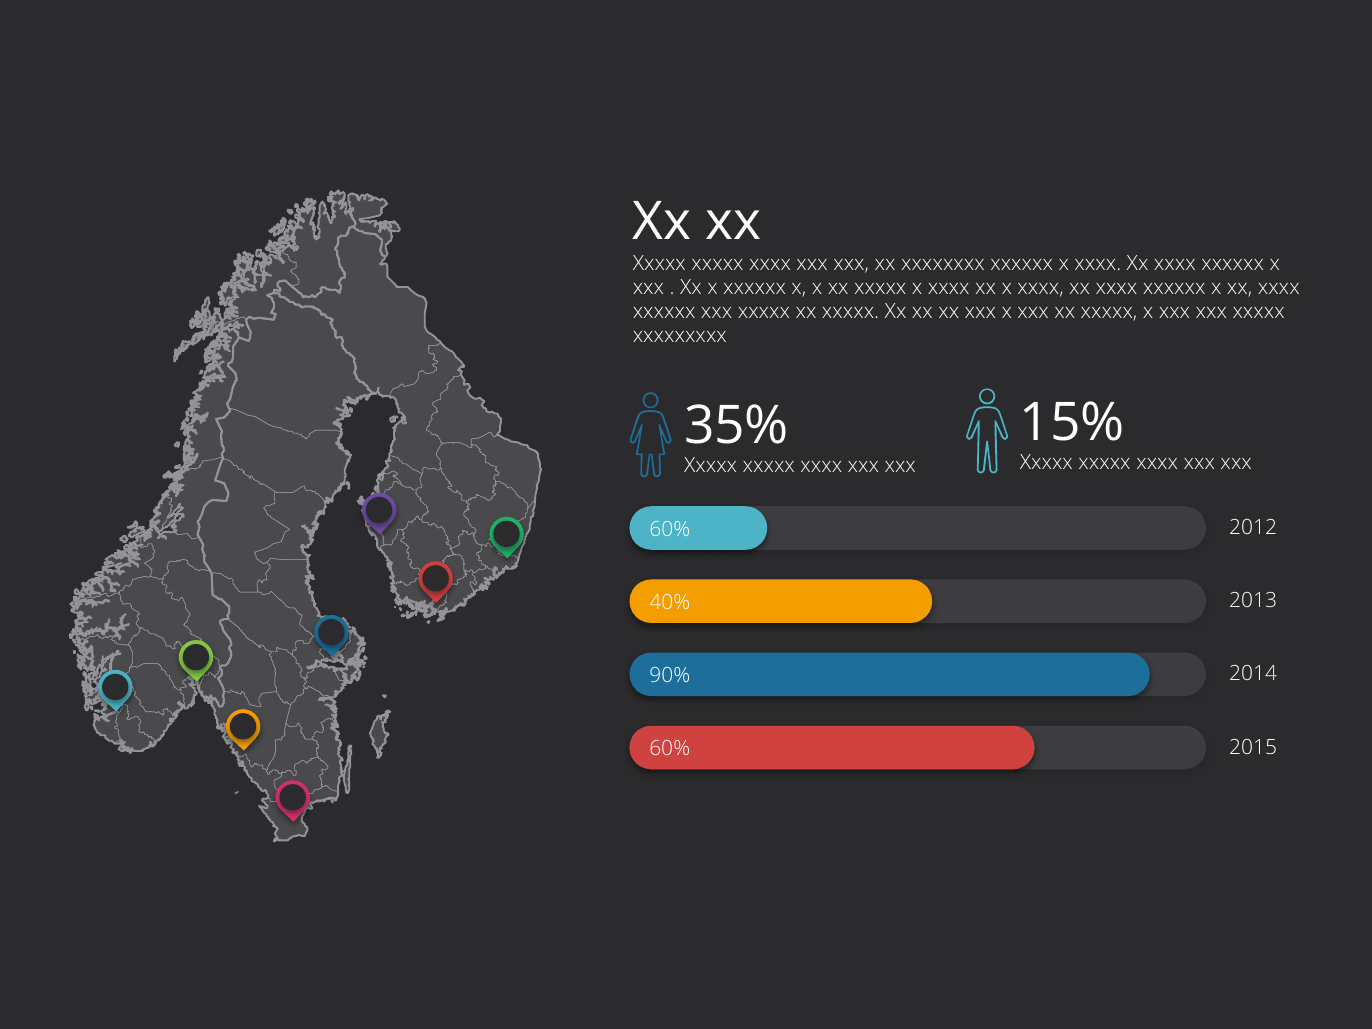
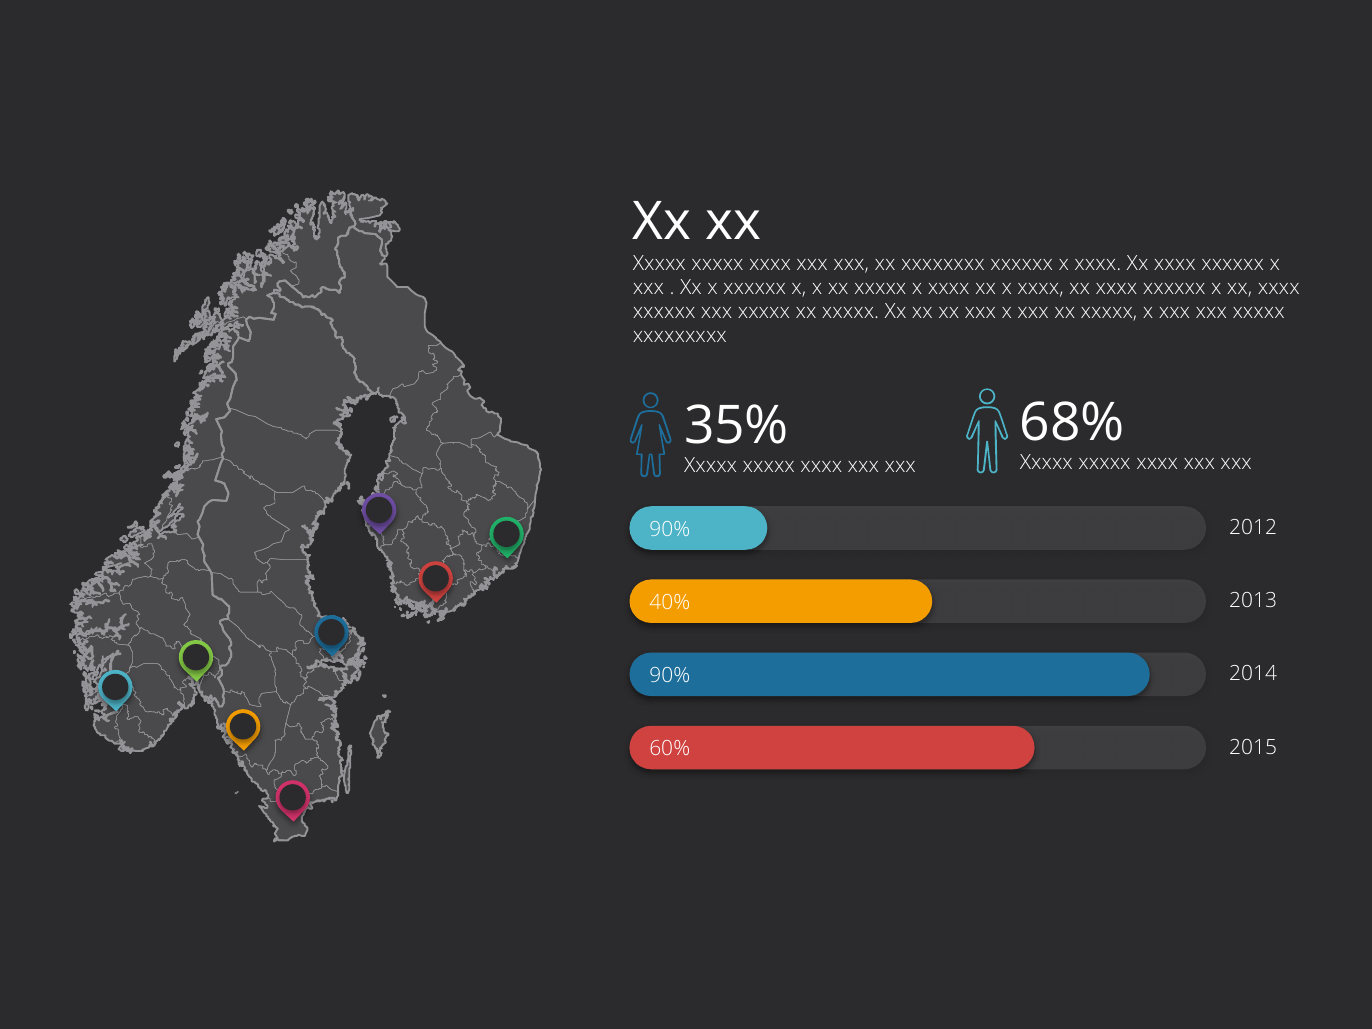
15%: 15% -> 68% (1072, 423)
60%: 60% -> 90% (670, 529)
